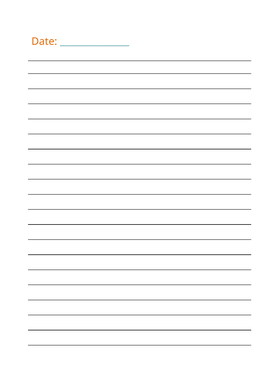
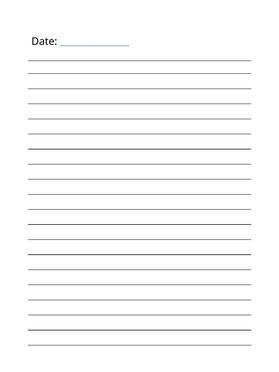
Date colour: orange -> black (44, 42)
